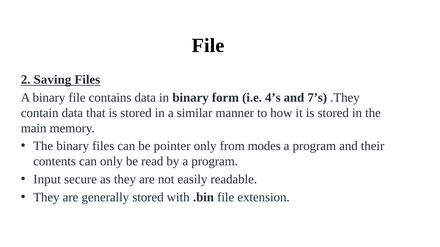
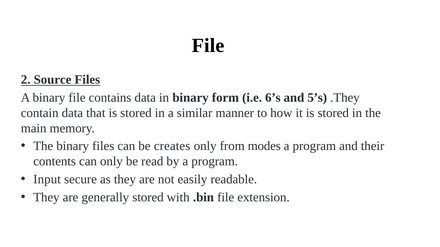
Saving: Saving -> Source (53, 80)
4’s: 4’s -> 6’s (273, 98)
7’s: 7’s -> 5’s (317, 98)
pointer: pointer -> creates (172, 146)
